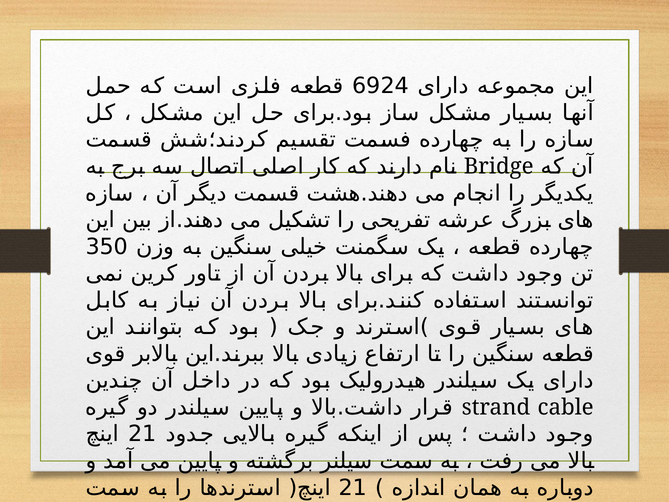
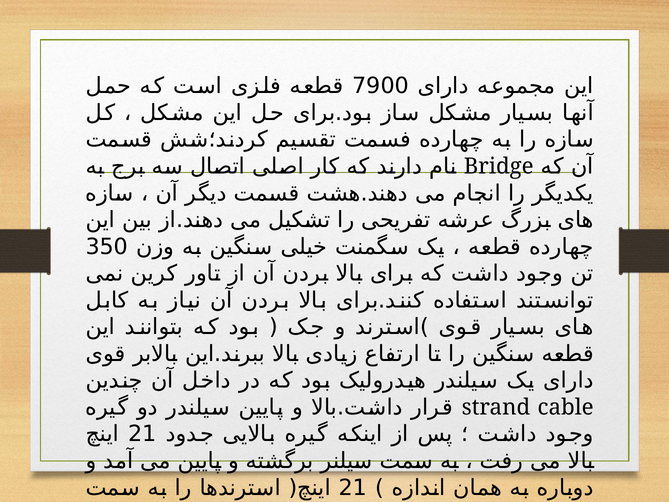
6924: 6924 -> 7900 (381, 86)
